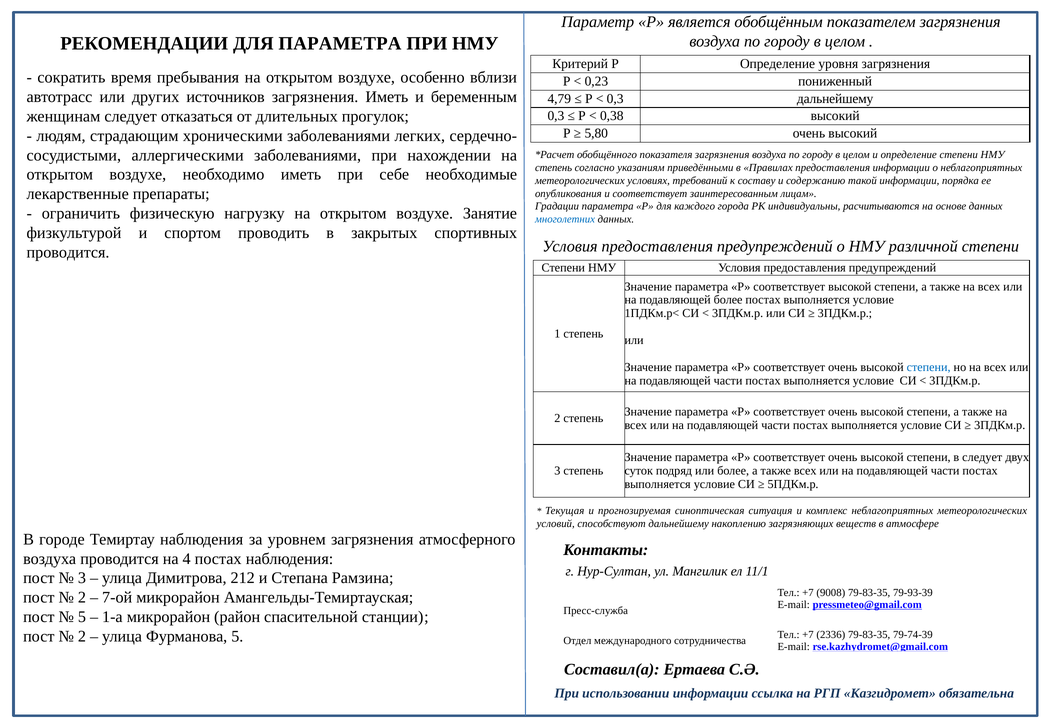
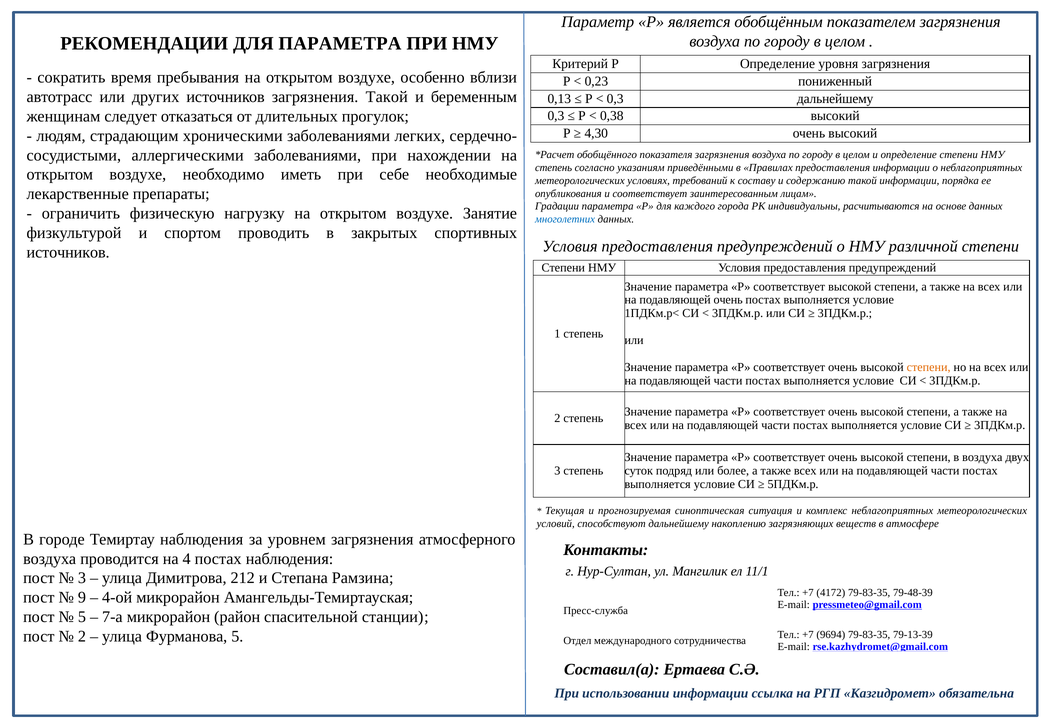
загрязнения Иметь: Иметь -> Такой (387, 97)
4,79: 4,79 -> 0,13 (559, 99)
5,80: 5,80 -> 4,30 (596, 133)
проводится: проводится -> источников (68, 252)
подавляющей более: более -> очень (728, 300)
степени colour: blue -> orange (929, 367)
в следует: следует -> воздуха (982, 457)
9008: 9008 -> 4172 (831, 592)
79-93-39: 79-93-39 -> 79-48-39 (913, 592)
2: 2 -> 9 (82, 597)
7-ой: 7-ой -> 4-ой (117, 597)
1-а: 1-а -> 7-а (112, 617)
2336: 2336 -> 9694 (831, 634)
79-74-39: 79-74-39 -> 79-13-39 (913, 634)
